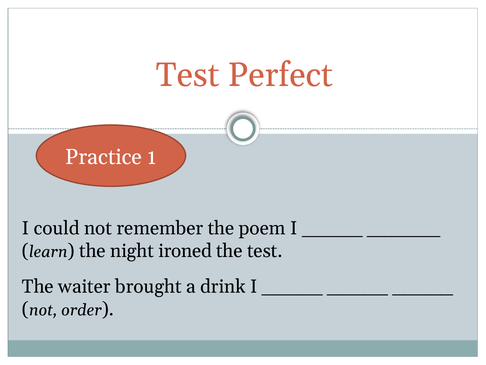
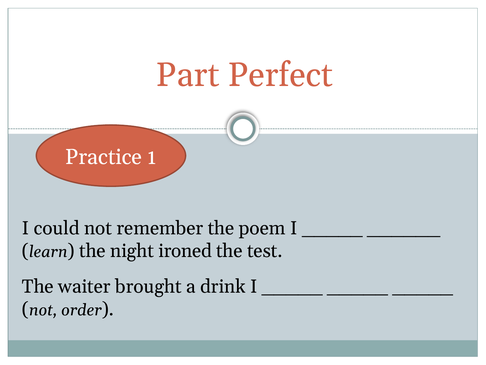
Test: Test -> Part (188, 75)
